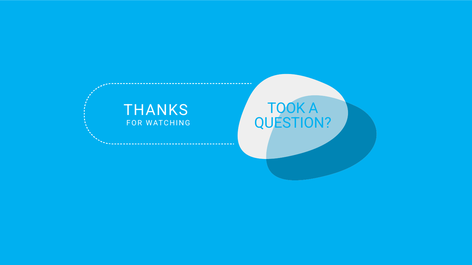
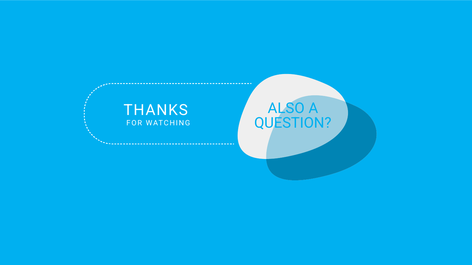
TOOK: TOOK -> ALSO (286, 109)
